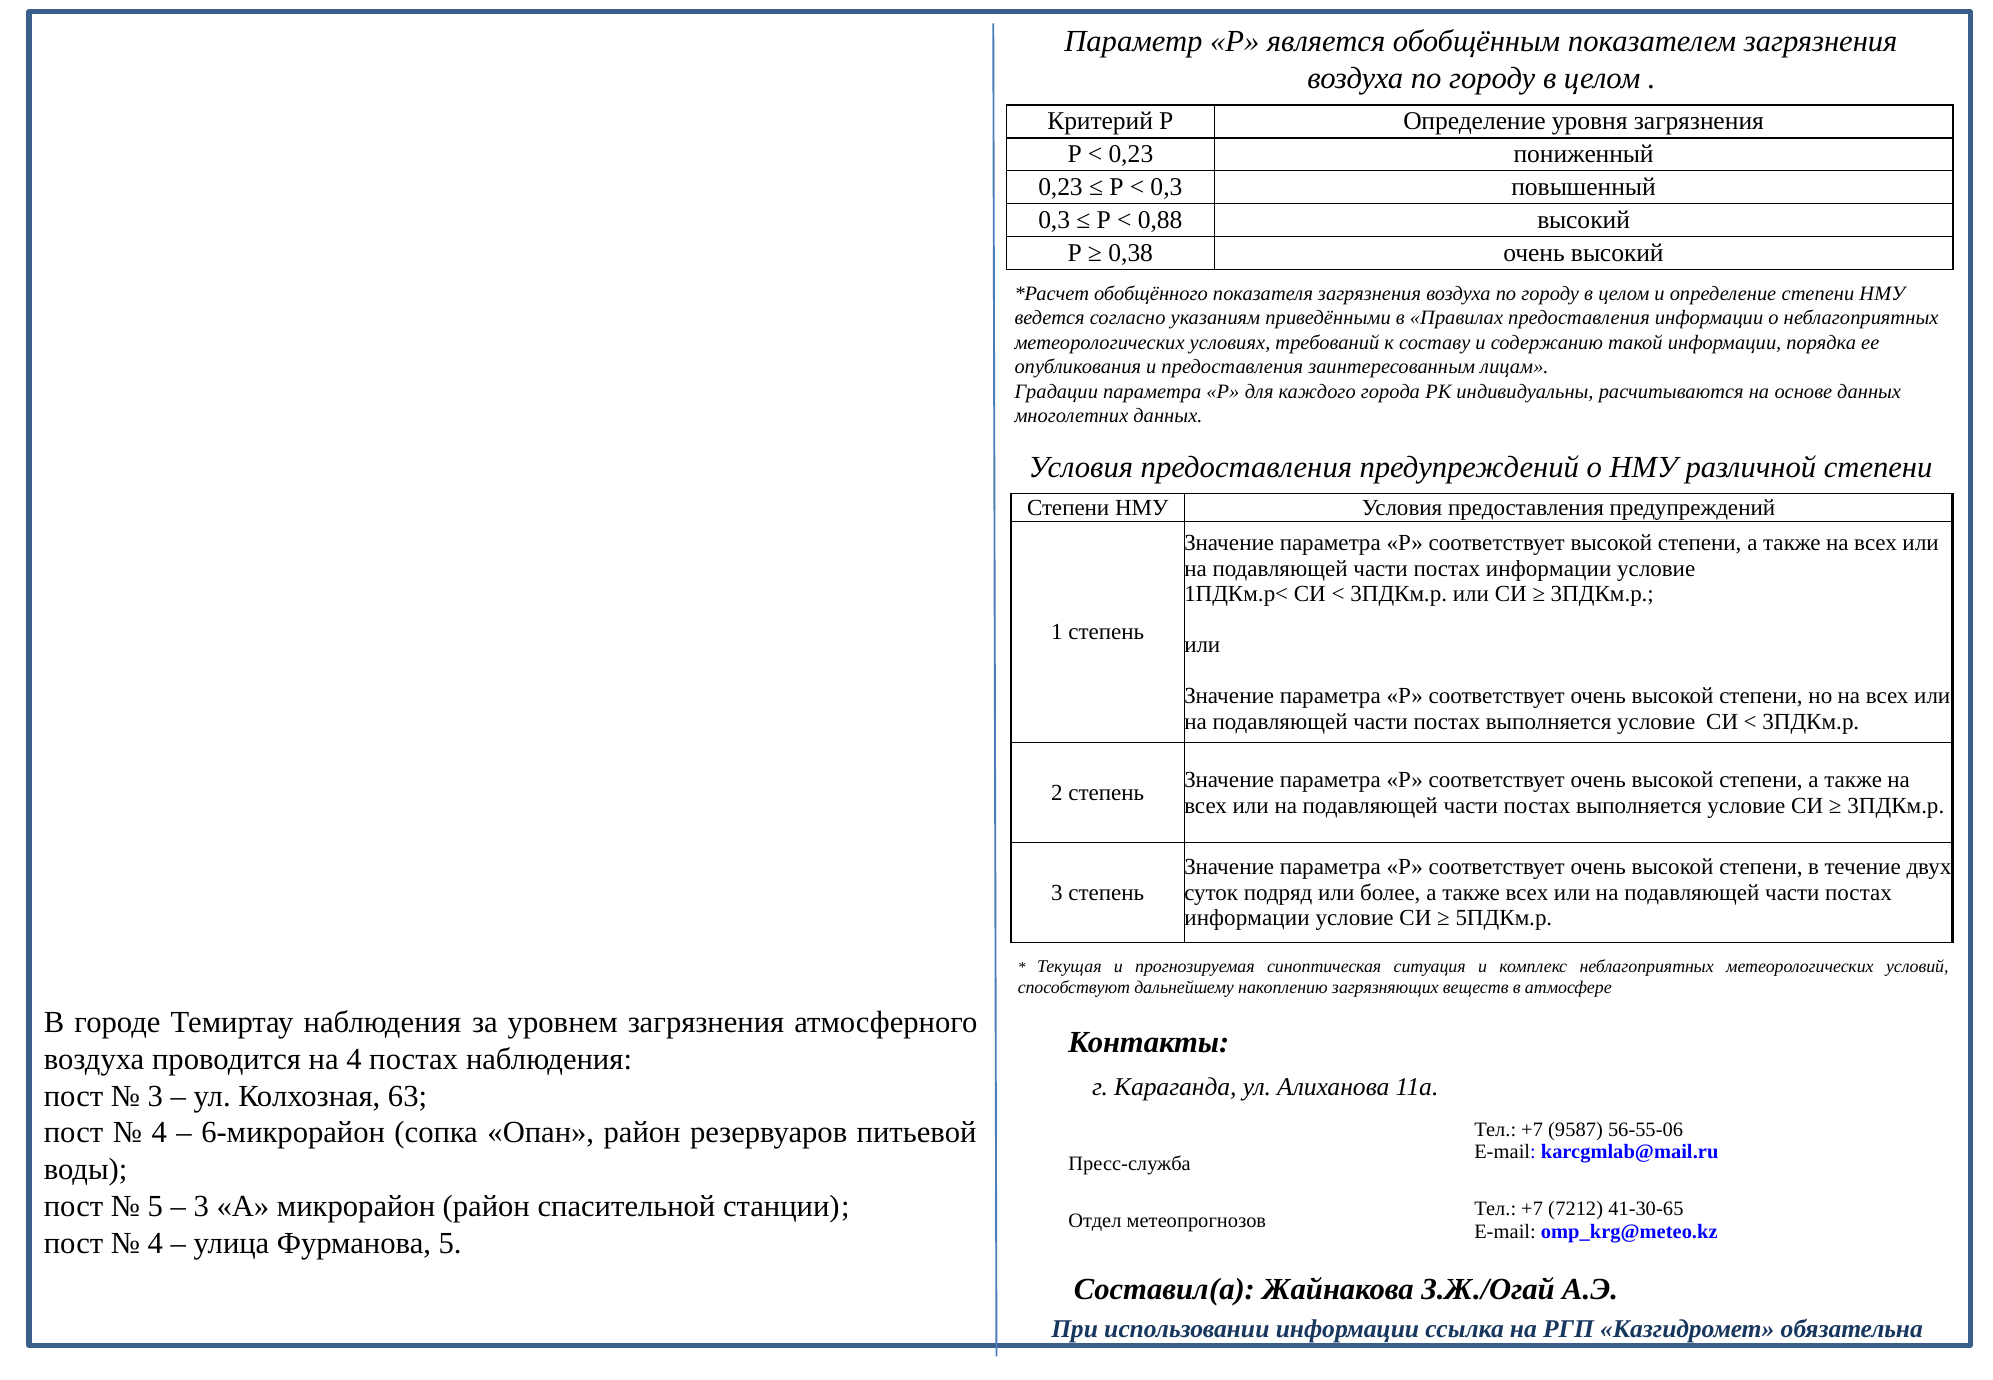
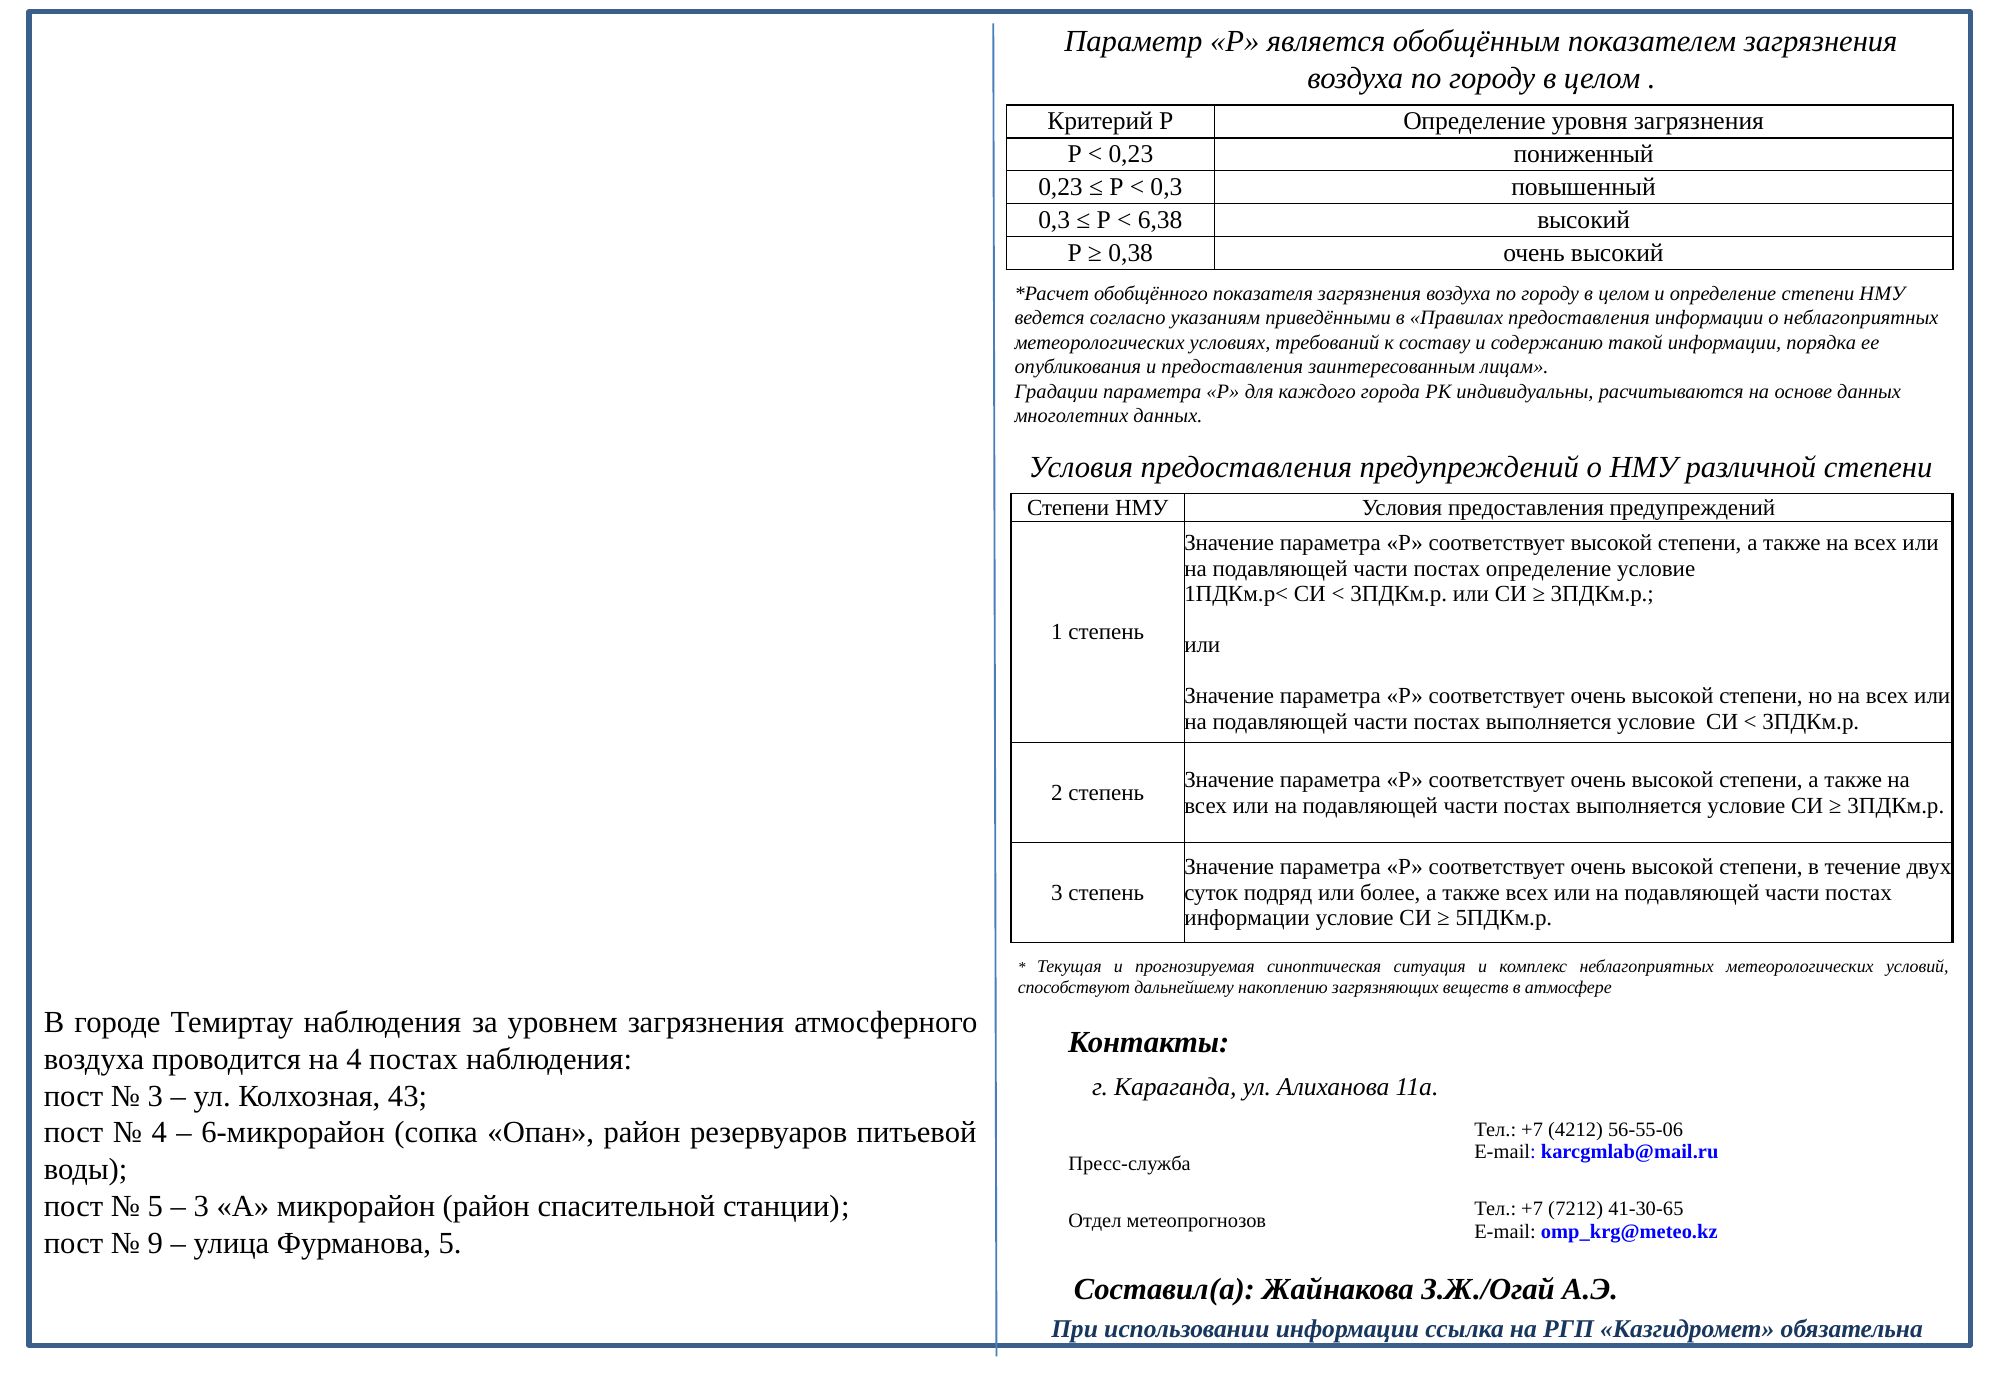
0,88: 0,88 -> 6,38 (1160, 220)
информации: информации -> определение (1549, 568)
63: 63 -> 43 (408, 1096)
9587: 9587 -> 4212 (1576, 1129)
4: 4 -> 9 (155, 1243)
